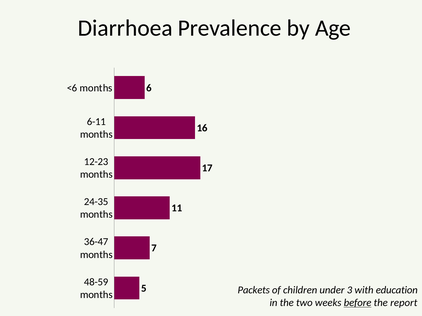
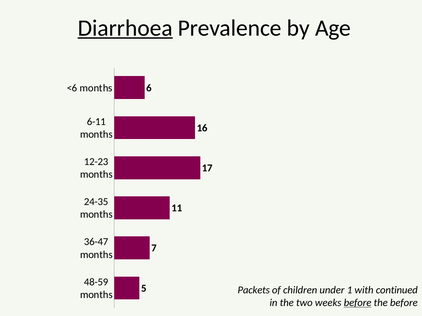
Diarrhoea underline: none -> present (125, 28)
3: 3 -> 1 (350, 290)
education: education -> continued (397, 290)
the report: report -> before (404, 303)
